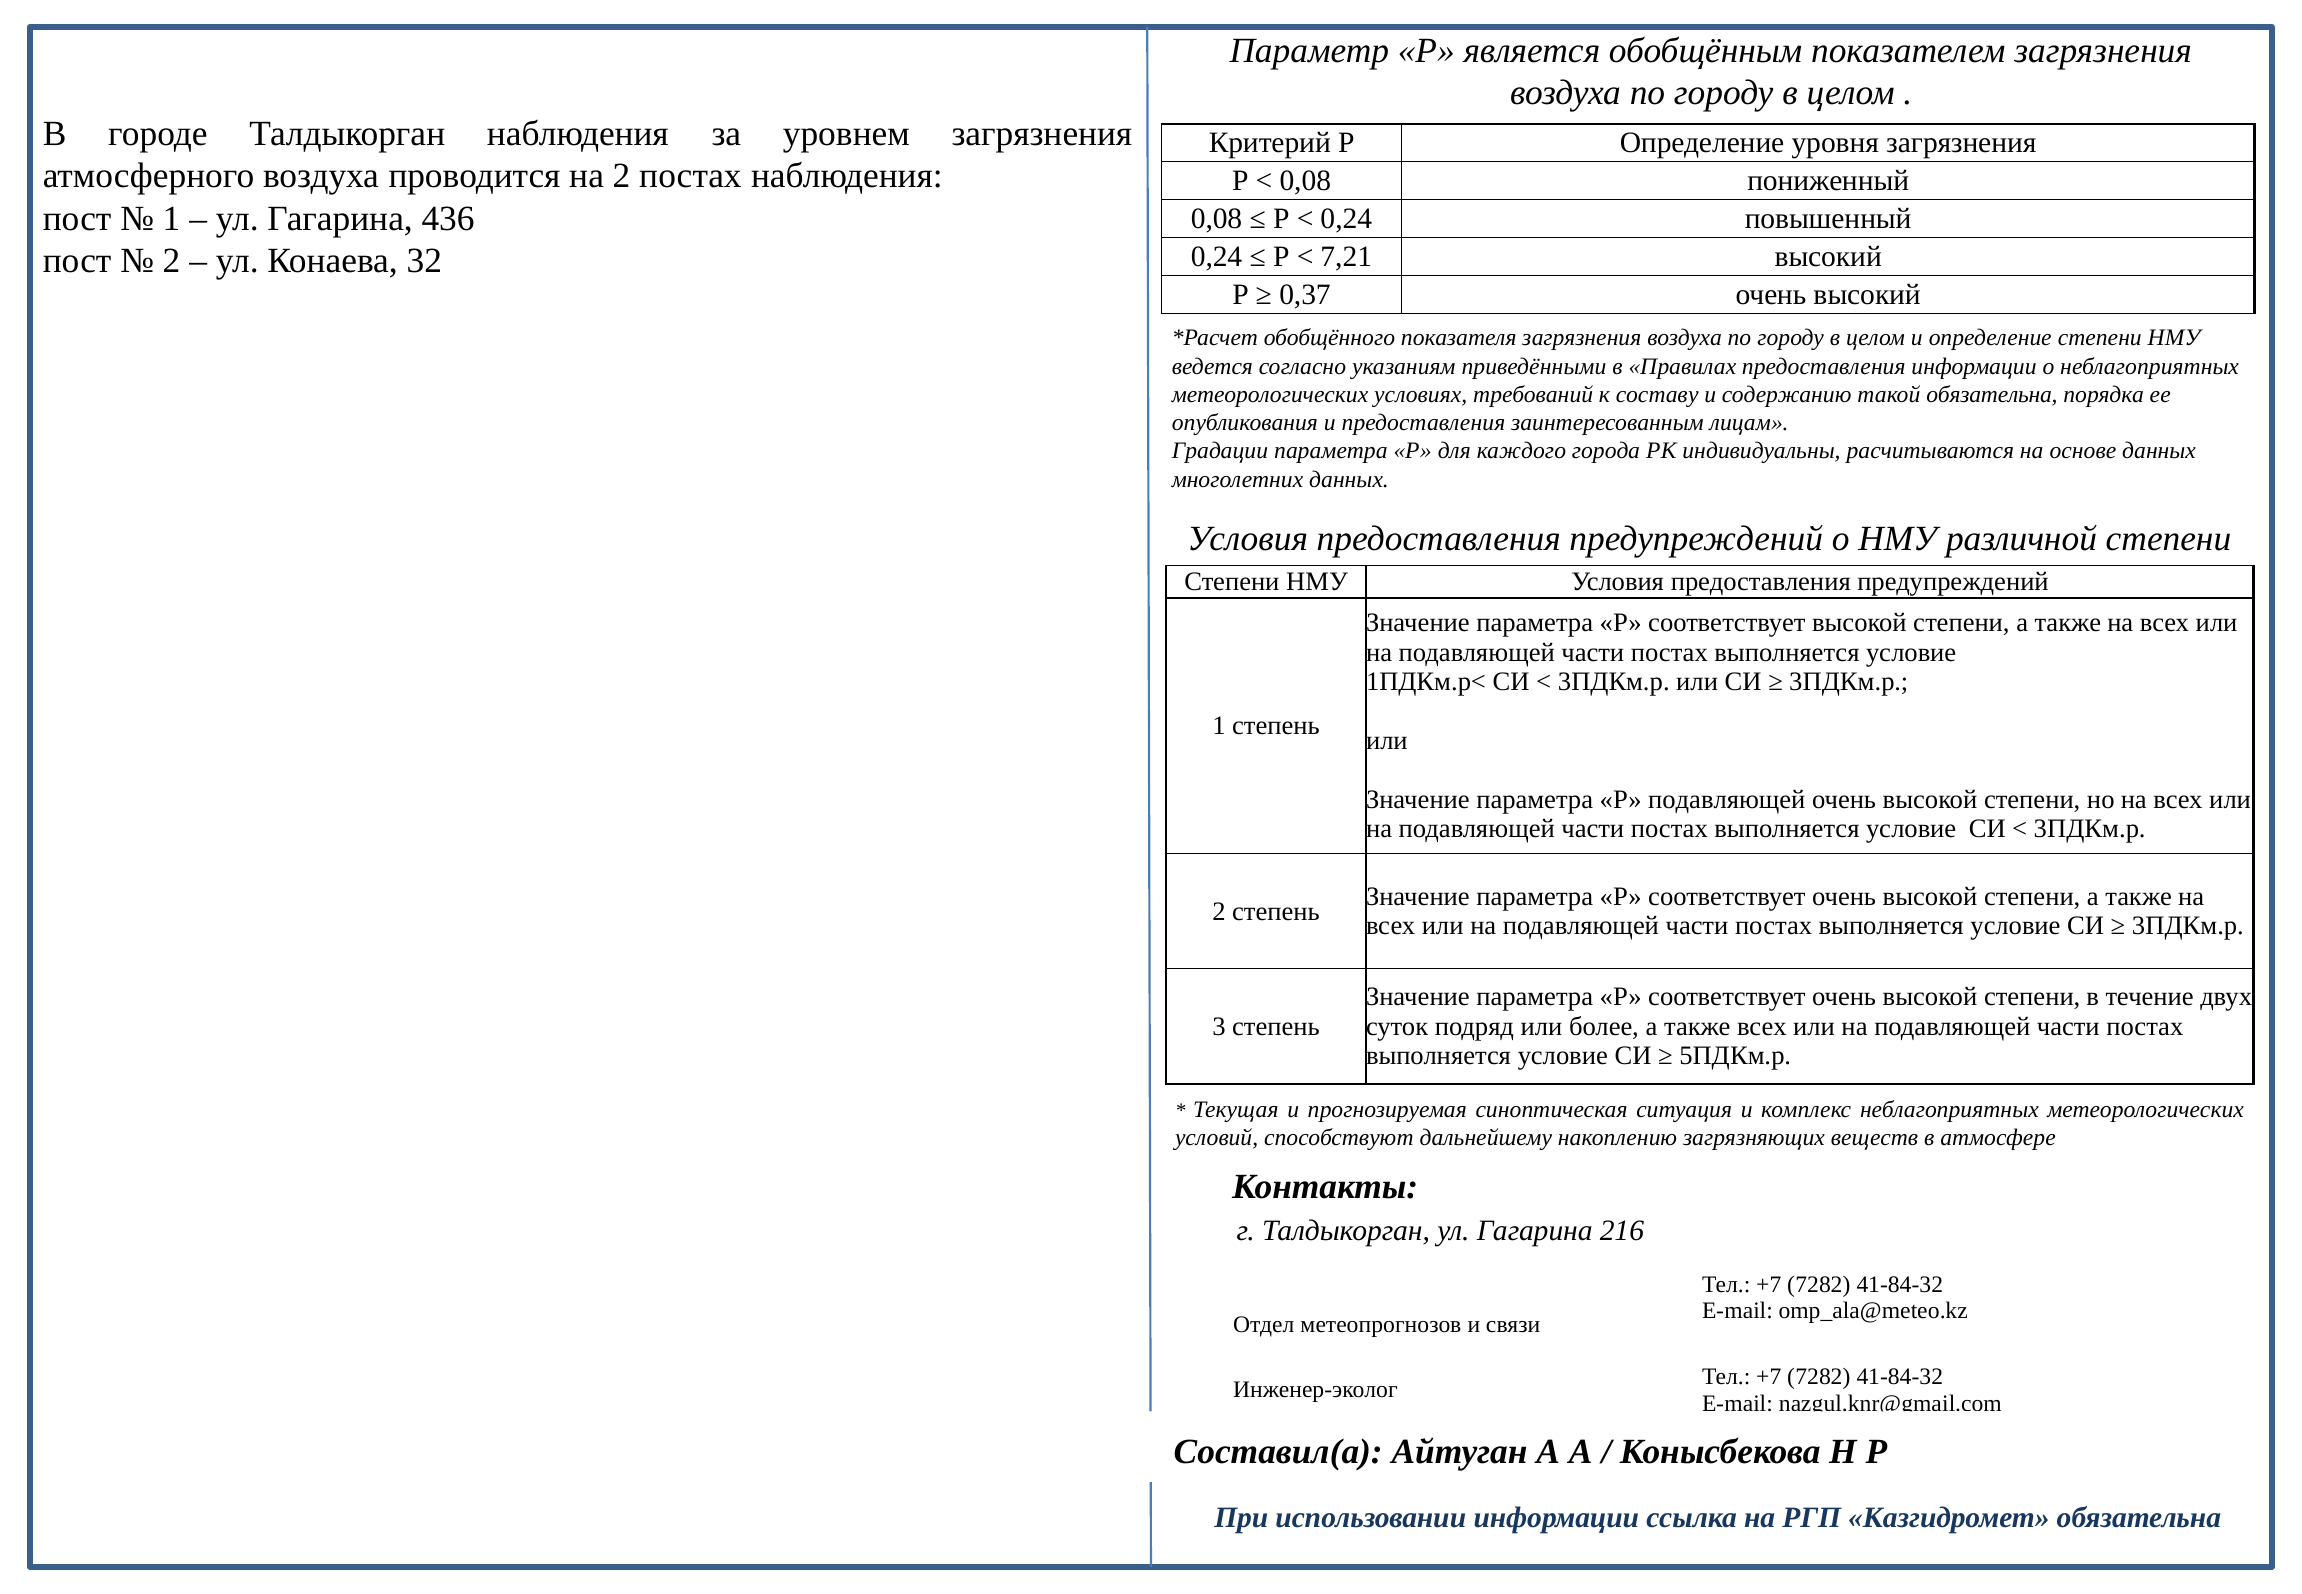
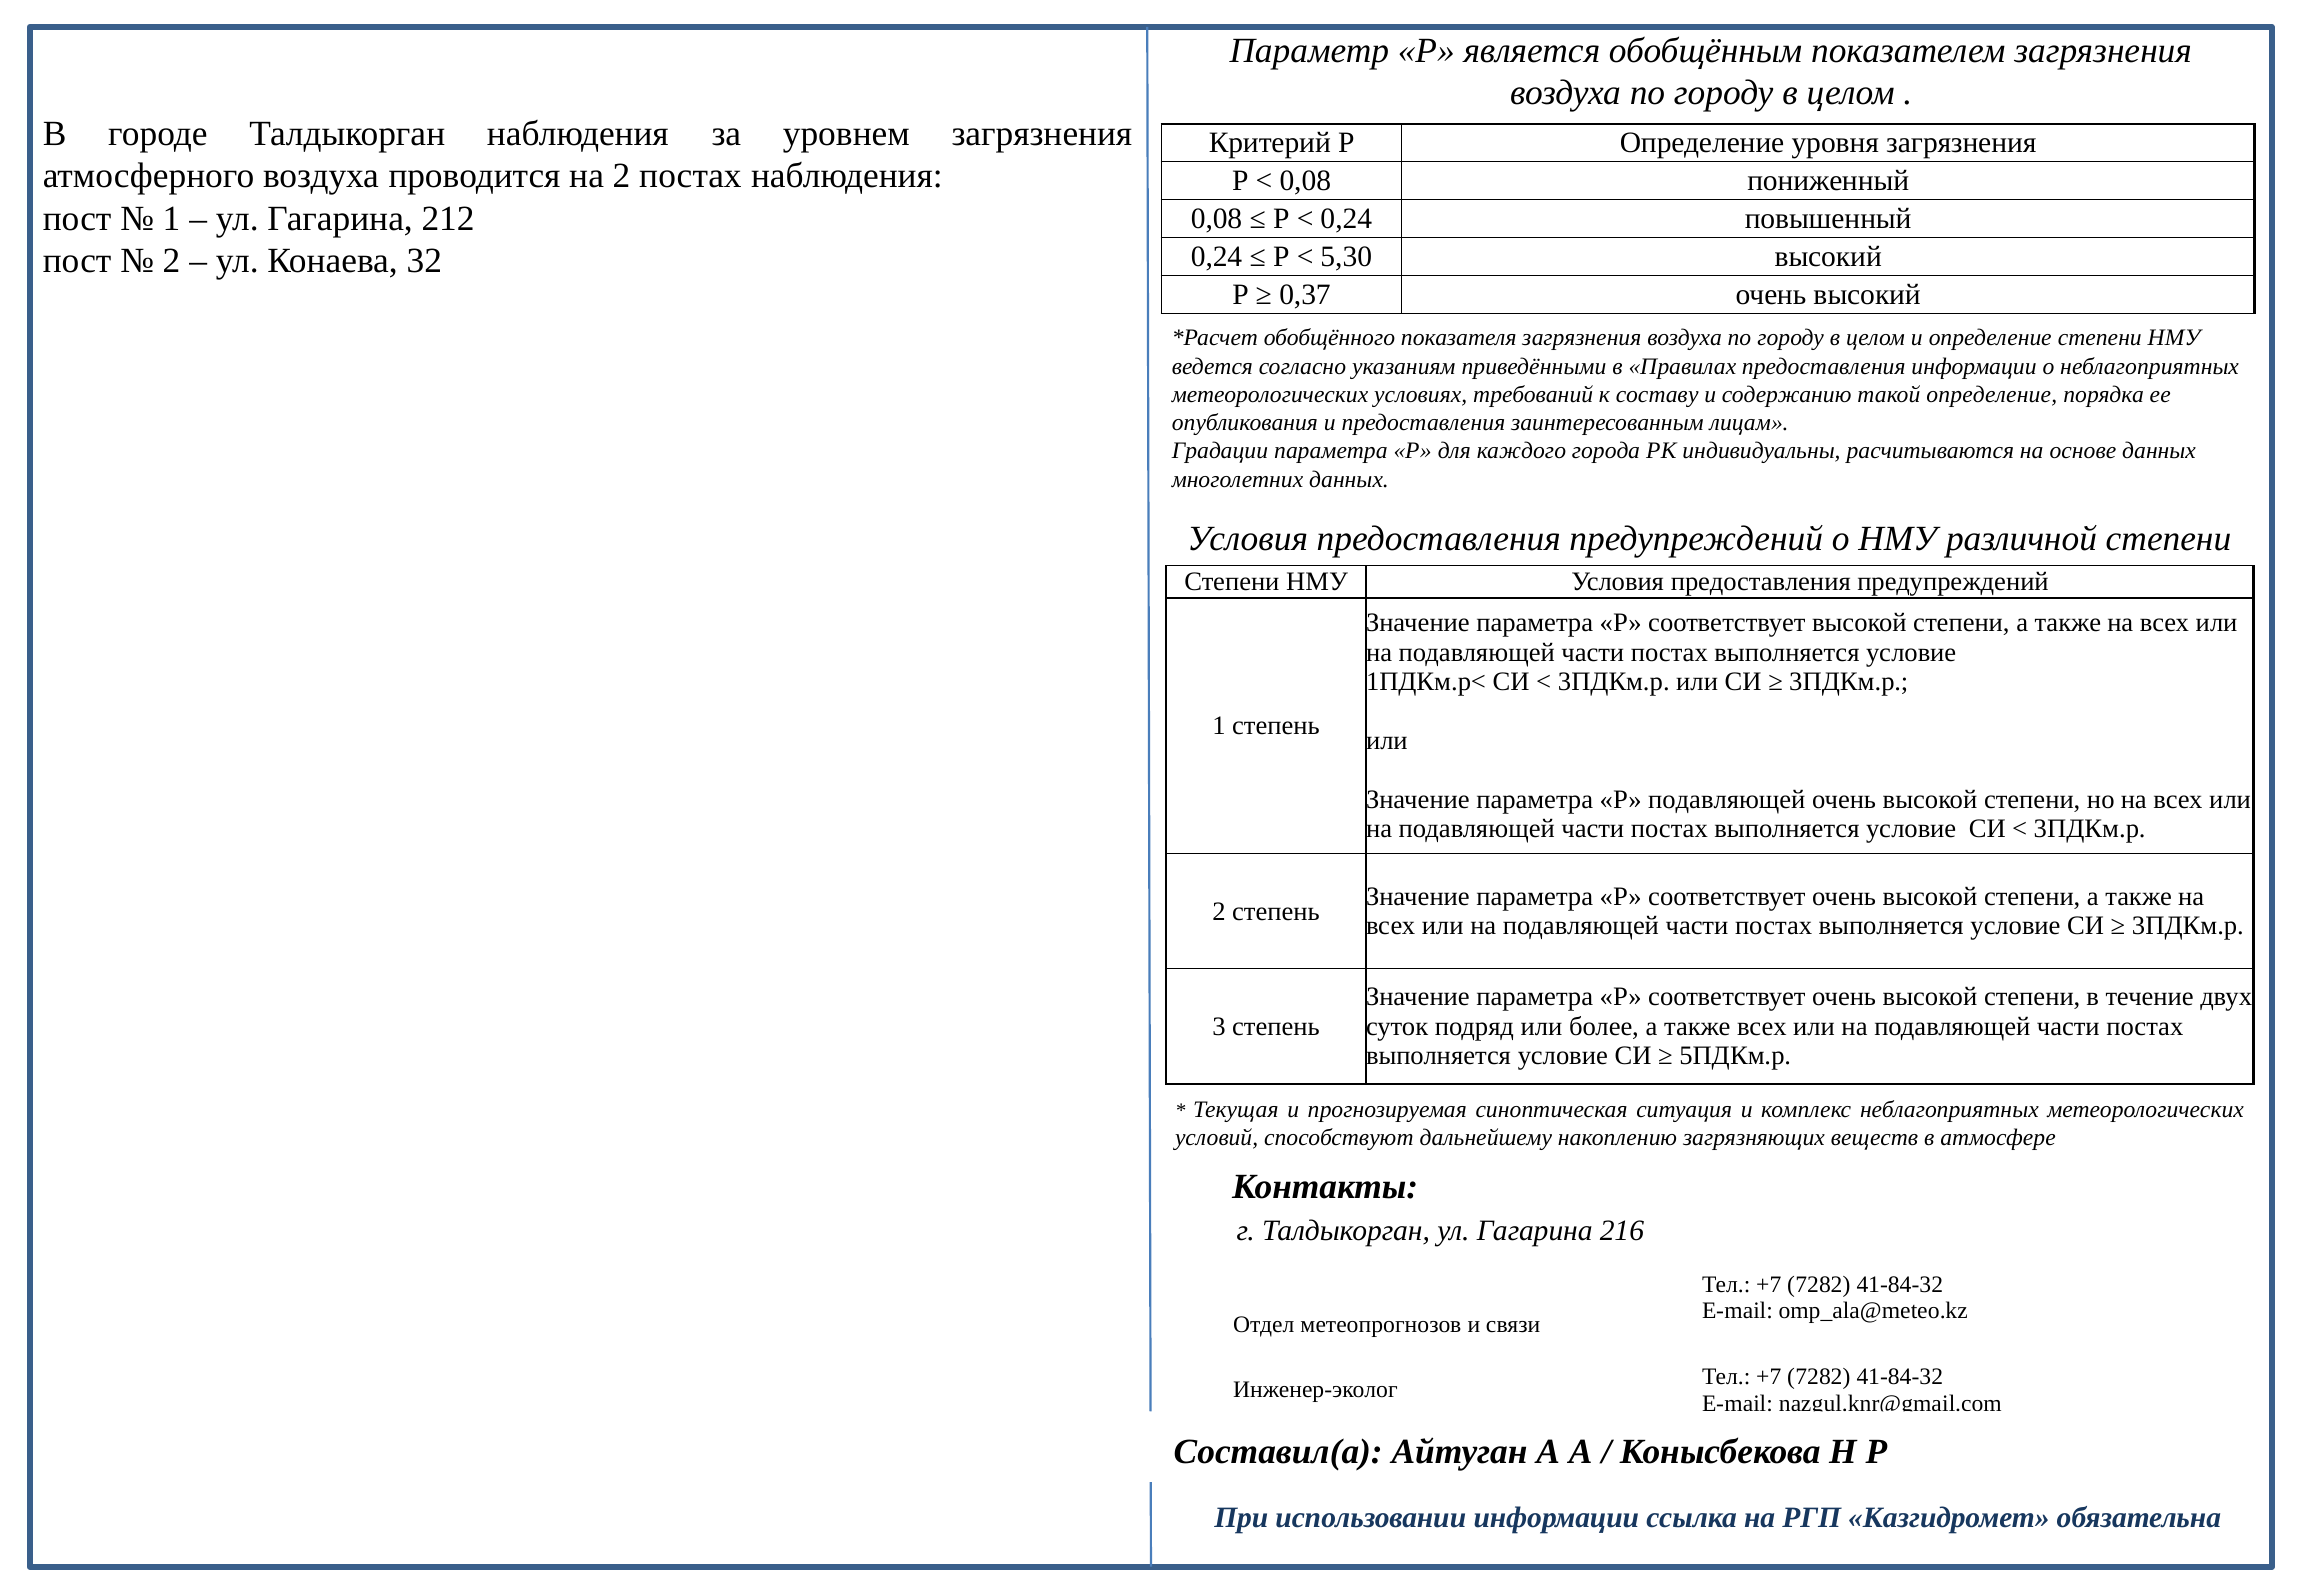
436: 436 -> 212 (448, 219)
7,21: 7,21 -> 5,30 (1346, 256)
такой обязательна: обязательна -> определение (1992, 395)
